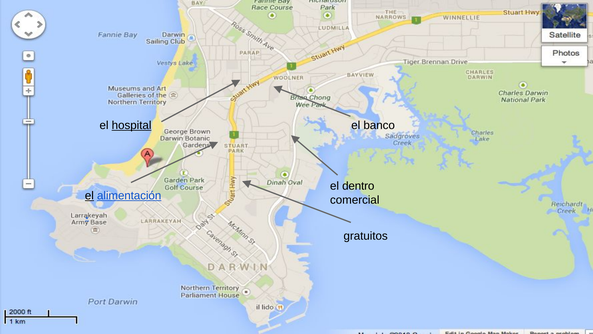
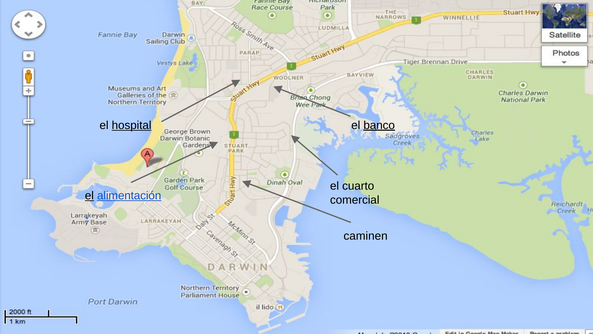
banco underline: none -> present (379, 125)
dentro: dentro -> cuarto (358, 186)
gratuitos: gratuitos -> caminen (366, 236)
